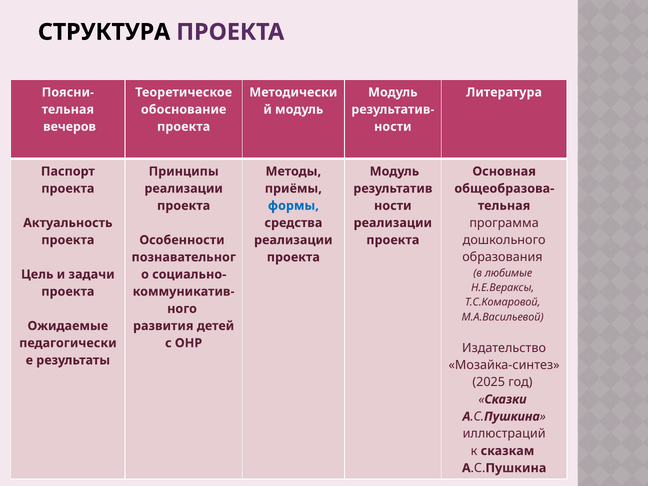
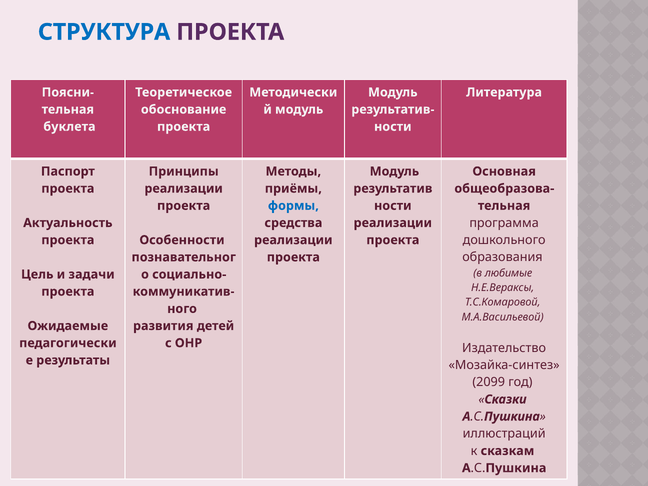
СТРУКТУРА colour: black -> blue (104, 32)
вечеров: вечеров -> буклета (69, 127)
2025: 2025 -> 2099 (489, 382)
